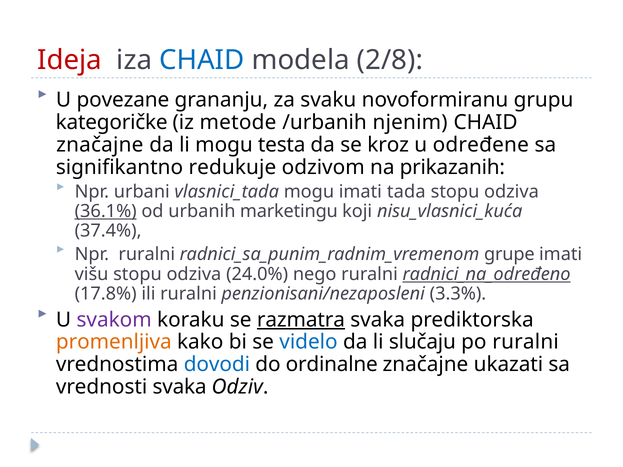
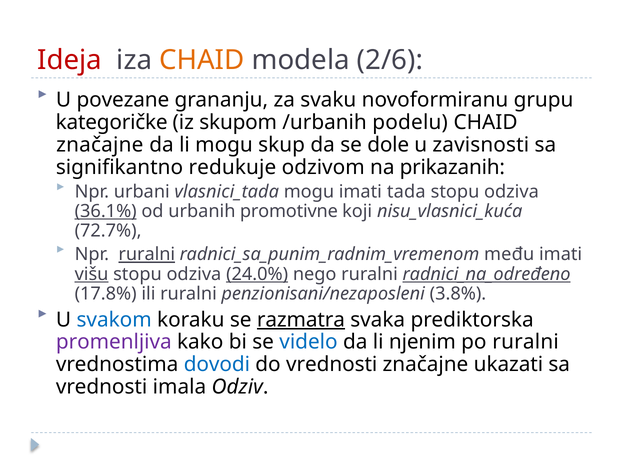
CHAID colour: blue -> orange (202, 60)
2/8: 2/8 -> 2/6 (390, 60)
metode: metode -> skupom (238, 122)
njenim: njenim -> podelu (410, 122)
testa: testa -> skup (282, 145)
kroz: kroz -> dole (388, 145)
određene: određene -> zavisnosti (481, 145)
marketingu: marketingu -> promotivne (289, 211)
37.4%: 37.4% -> 72.7% (108, 231)
ruralni underline: none -> present (147, 255)
grupe: grupe -> među (509, 255)
višu underline: none -> present (92, 274)
24.0% underline: none -> present (257, 274)
3.3%: 3.3% -> 3.8% (458, 294)
svakom colour: purple -> blue (114, 320)
promenljiva colour: orange -> purple (114, 342)
slučaju: slučaju -> njenim (422, 342)
do ordinalne: ordinalne -> vrednosti (332, 365)
vrednosti svaka: svaka -> imala (179, 387)
